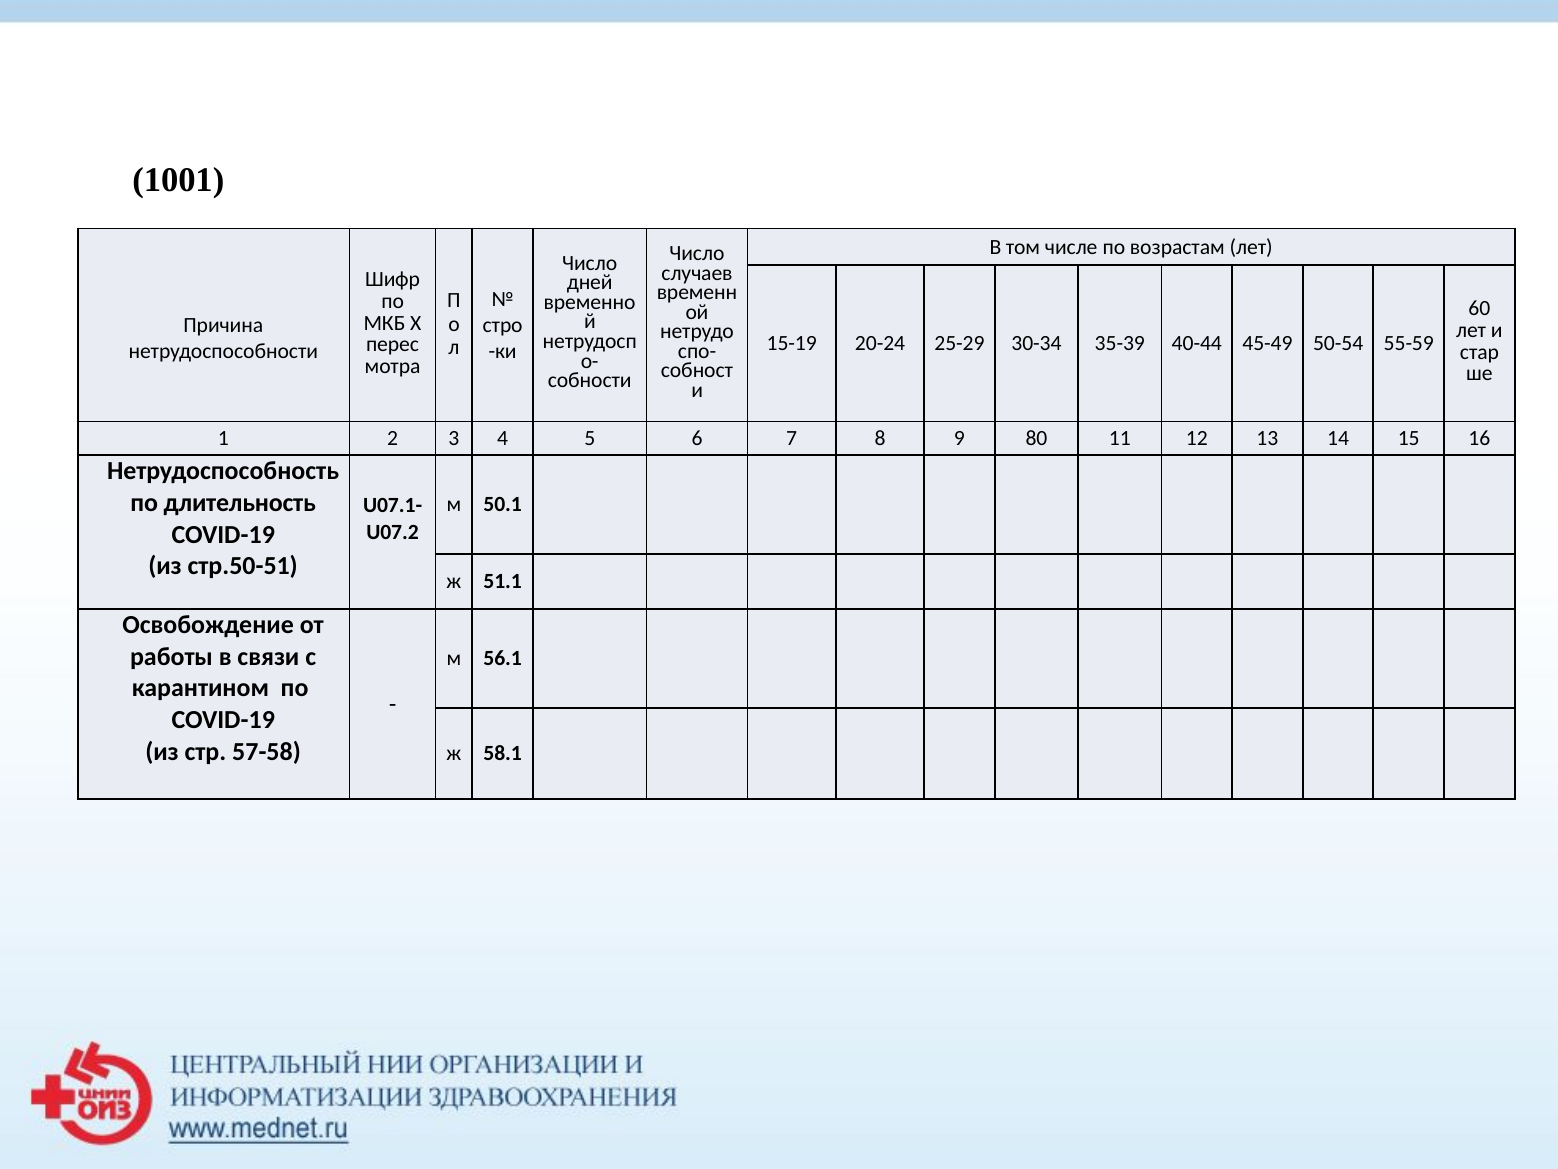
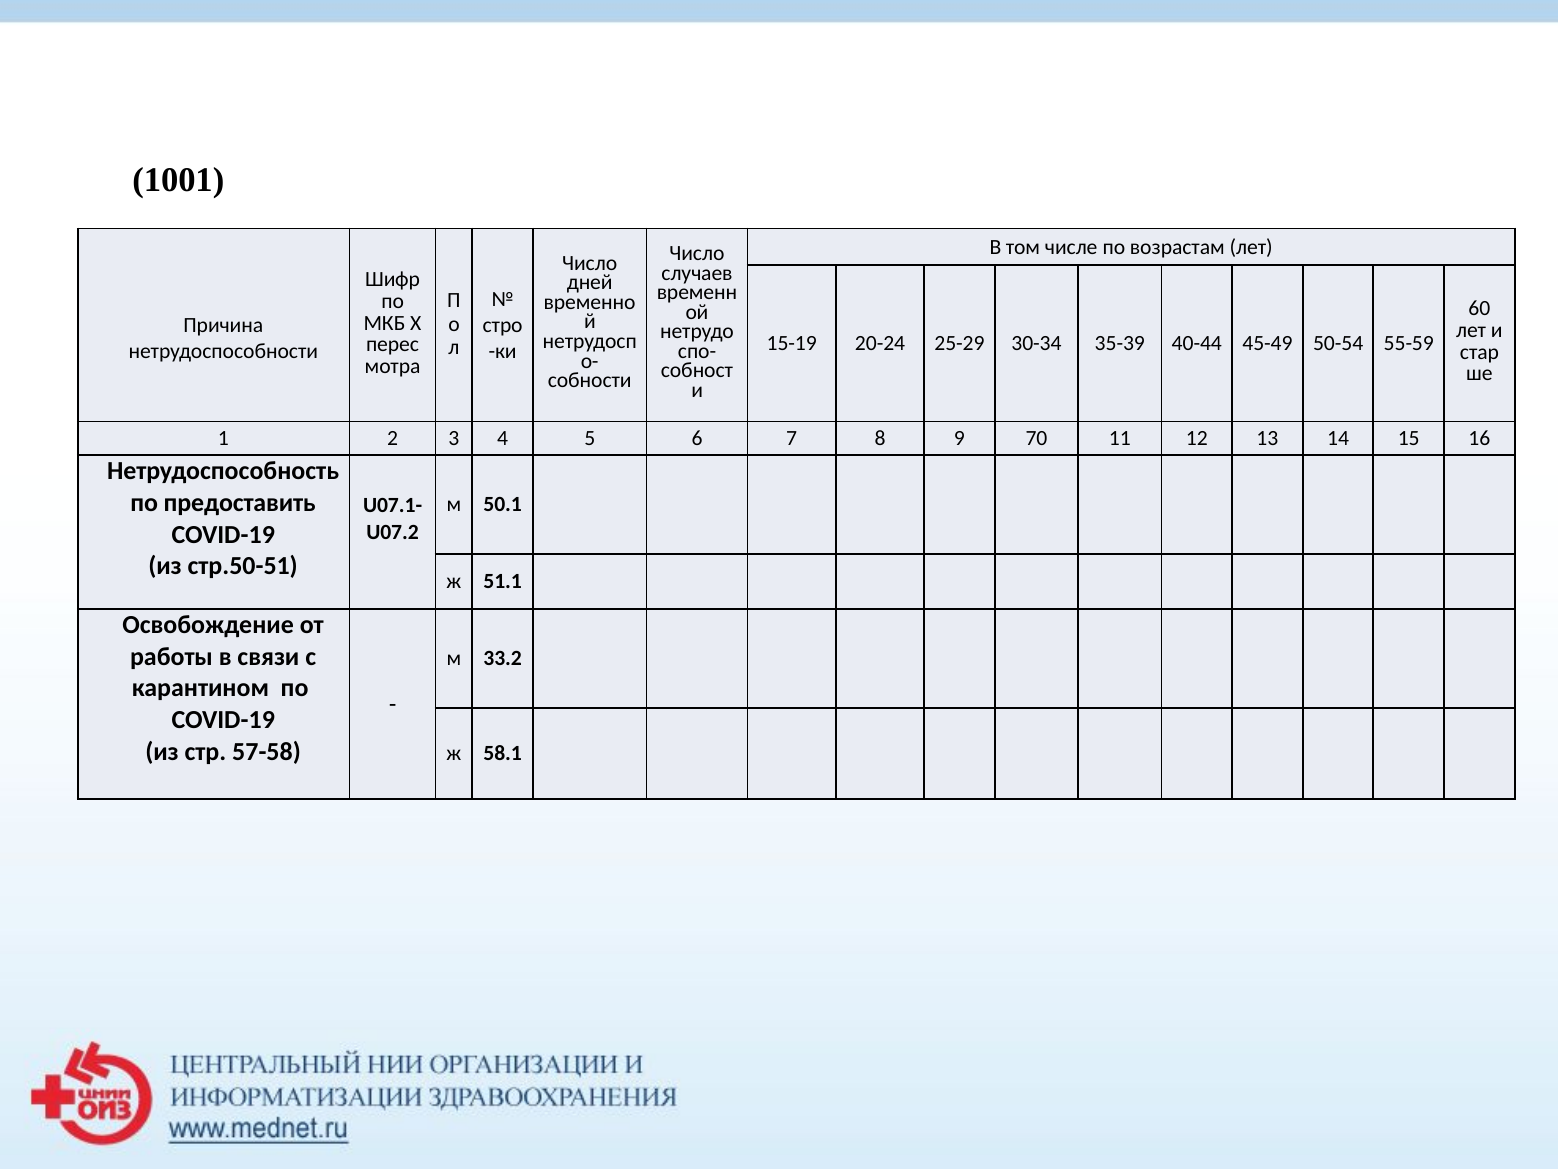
80: 80 -> 70 (1036, 438)
длительность: длительность -> предоставить (240, 503)
56.1: 56.1 -> 33.2 (503, 658)
